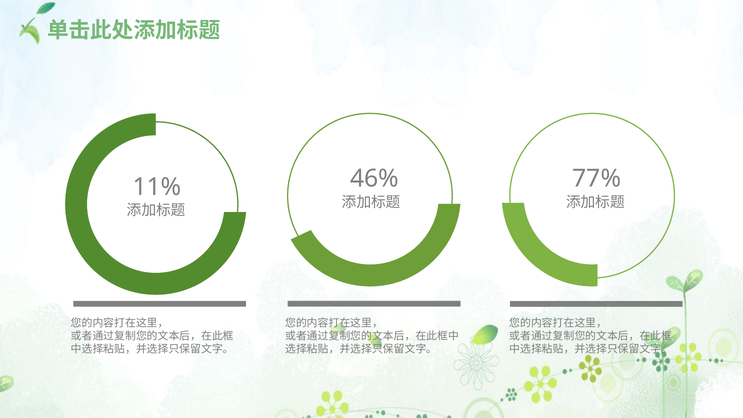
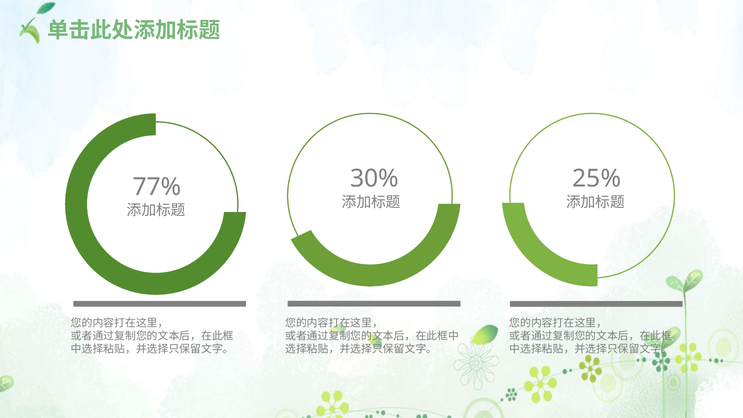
46%: 46% -> 30% (374, 179)
77%: 77% -> 25% (597, 179)
11%: 11% -> 77% (157, 187)
